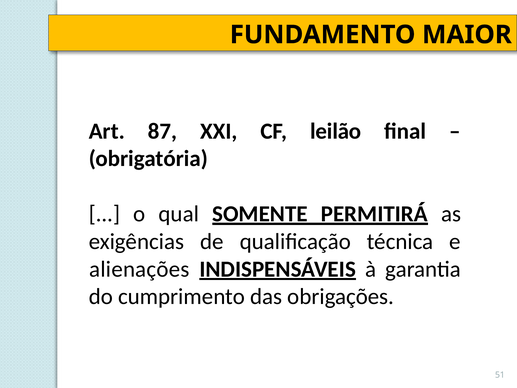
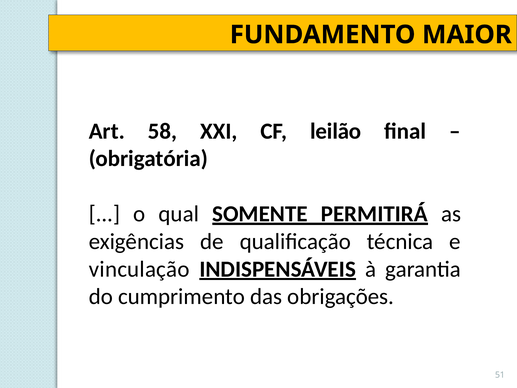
87: 87 -> 58 (162, 131)
alienações: alienações -> vinculação (139, 269)
